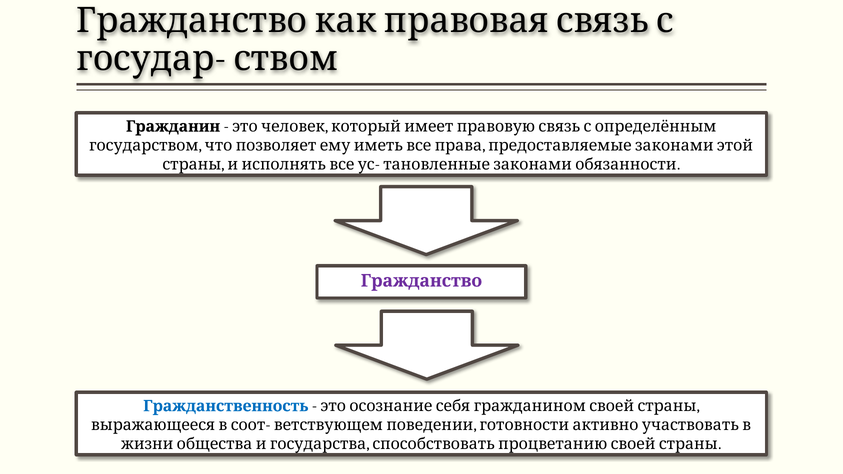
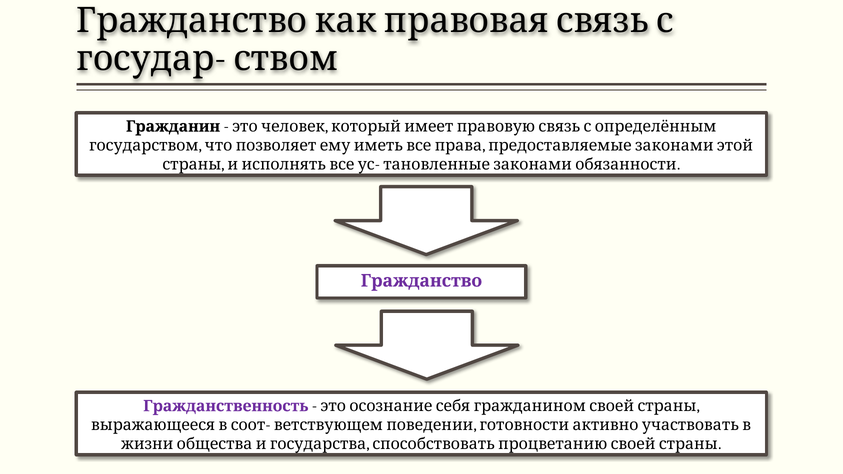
Гражданственность colour: blue -> purple (226, 406)
